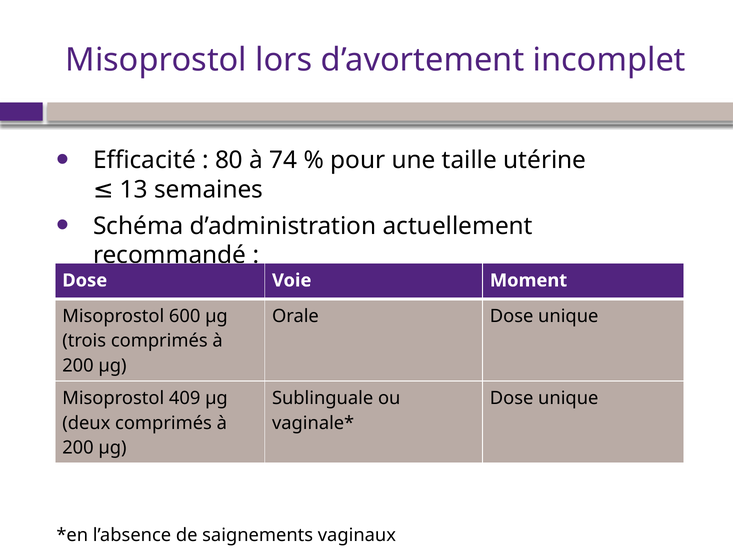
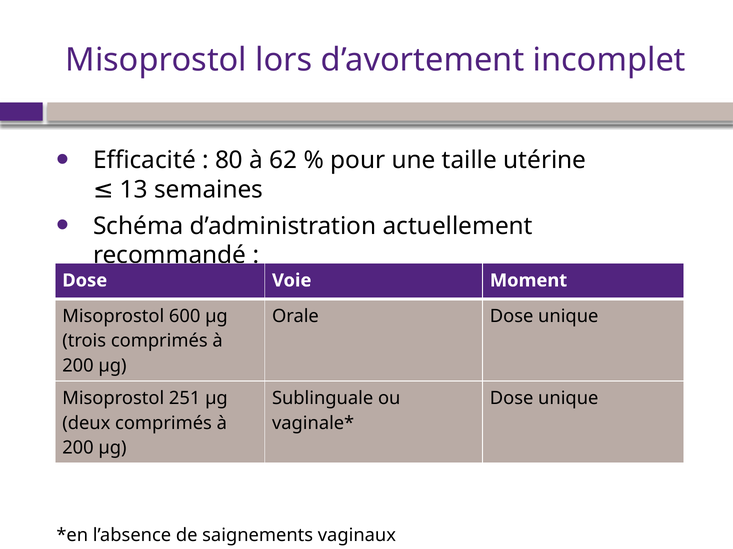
74: 74 -> 62 (283, 161)
409: 409 -> 251 (185, 399)
